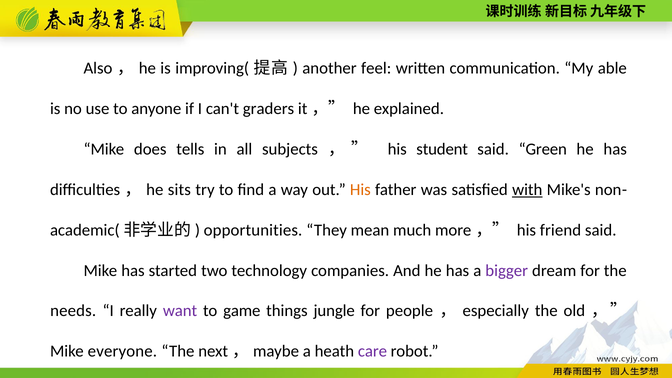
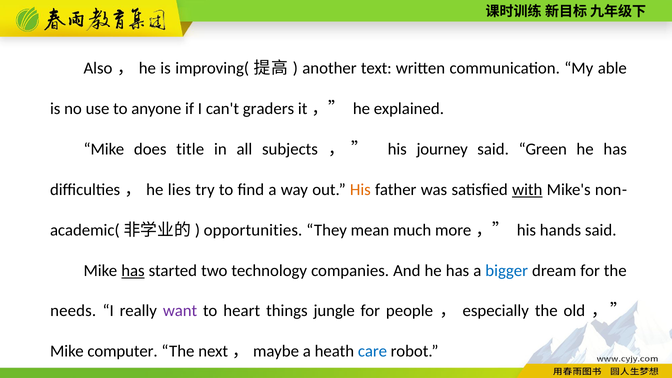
feel: feel -> text (376, 68)
tells: tells -> title (190, 149)
student: student -> journey (442, 149)
sits: sits -> lies (179, 190)
friend: friend -> hands (560, 230)
has underline: none -> present (133, 271)
bigger colour: purple -> blue (507, 271)
game: game -> heart (242, 311)
everyone: everyone -> computer (123, 351)
care colour: purple -> blue (372, 351)
